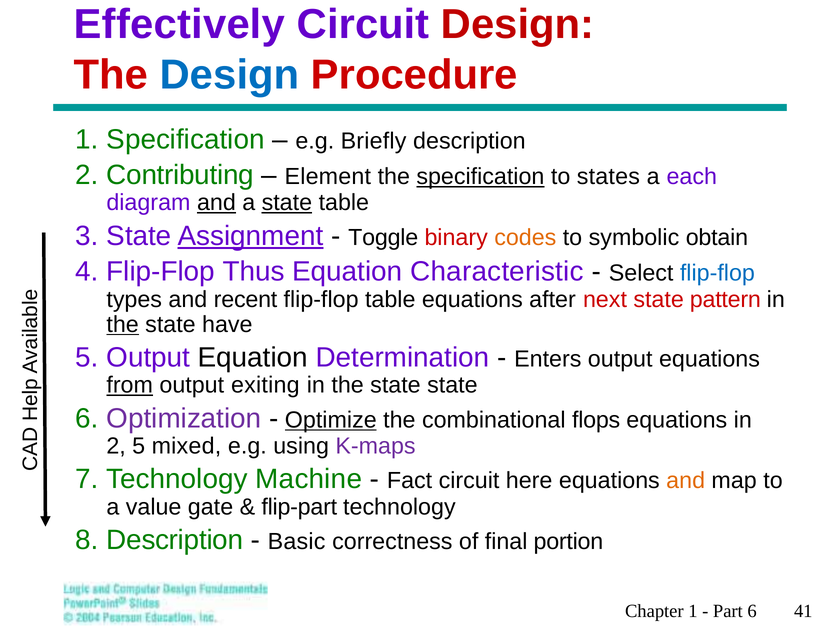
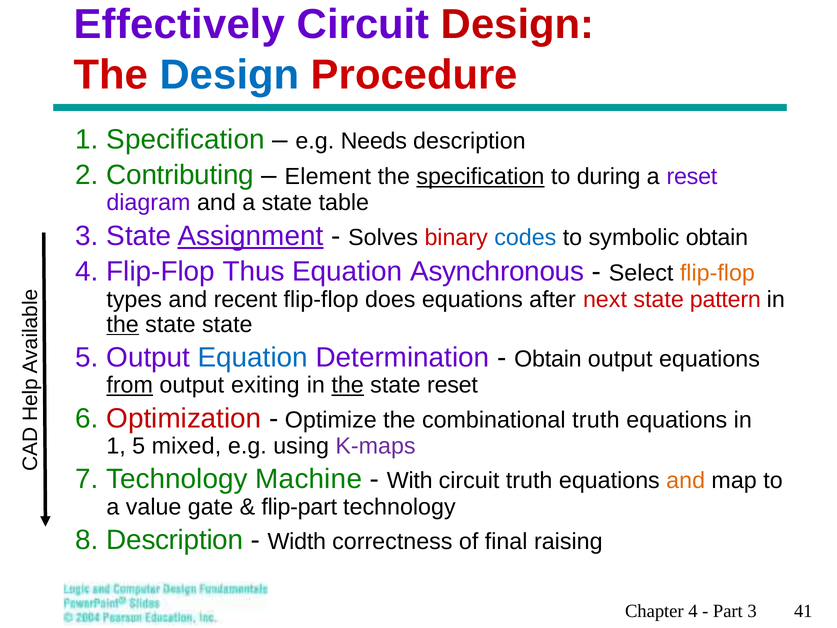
Briefly: Briefly -> Needs (374, 141)
states: states -> during (609, 177)
a each: each -> reset (692, 177)
and underline: present -> none (216, 203)
state underline: present -> none (287, 203)
Toggle: Toggle -> Solves (383, 237)
codes colour: orange -> blue (525, 237)
Characteristic: Characteristic -> Asynchronous (497, 272)
flip-flop colour: blue -> orange (717, 273)
flip-flop table: table -> does (390, 299)
state have: have -> state (227, 324)
Equation colour: black -> blue (253, 357)
Enters: Enters -> Obtain (548, 359)
the underline: none -> present (348, 385)
state state: state -> reset (453, 385)
Optimization colour: purple -> red (184, 418)
Optimize underline: present -> none (331, 420)
combinational flops: flops -> truth (596, 420)
2: 2 -> 1 (116, 446)
Fact: Fact -> With (410, 481)
circuit here: here -> truth (529, 481)
Basic: Basic -> Width (297, 541)
portion: portion -> raising (568, 541)
Chapter 1: 1 -> 4 (693, 611)
Part 6: 6 -> 3 (752, 611)
